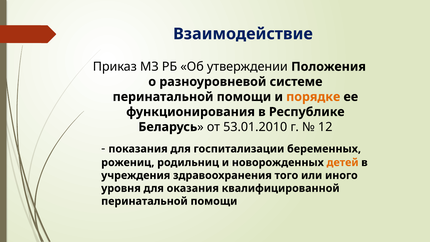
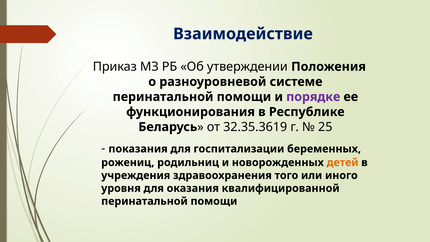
порядке colour: orange -> purple (313, 97)
53.01.2010: 53.01.2010 -> 32.35.3619 (255, 127)
12: 12 -> 25 (325, 127)
